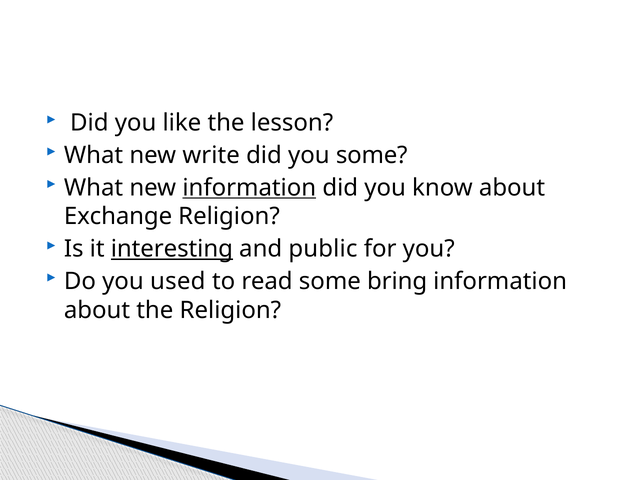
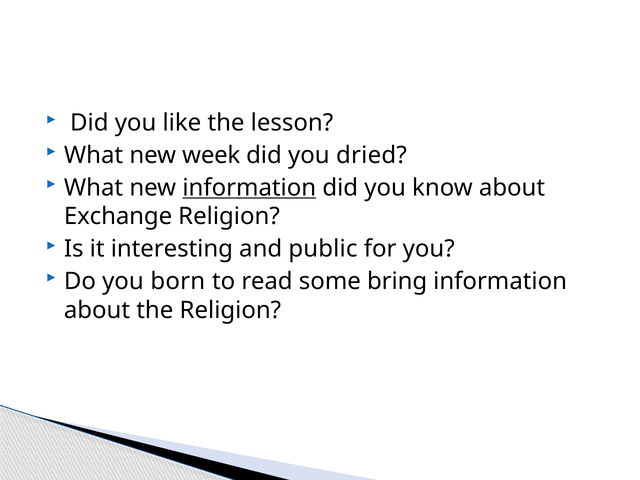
write: write -> week (211, 155)
you some: some -> dried (371, 155)
interesting underline: present -> none (172, 249)
used: used -> born (178, 281)
